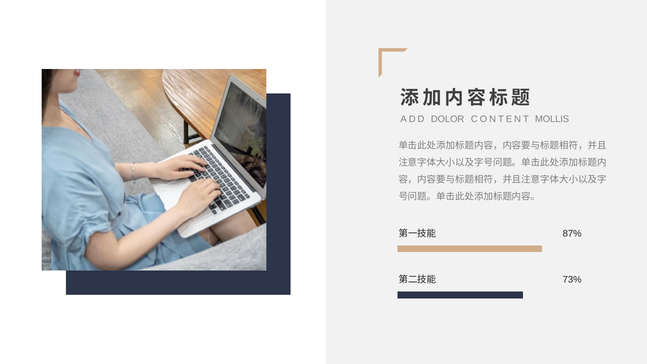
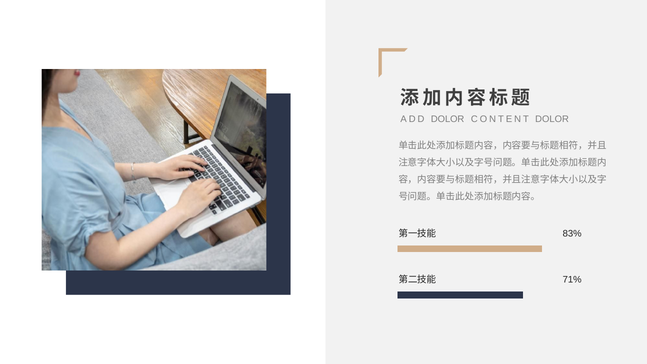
CONTENT MOLLIS: MOLLIS -> DOLOR (552, 119)
87%: 87% -> 83% (572, 233)
73%: 73% -> 71% (572, 280)
